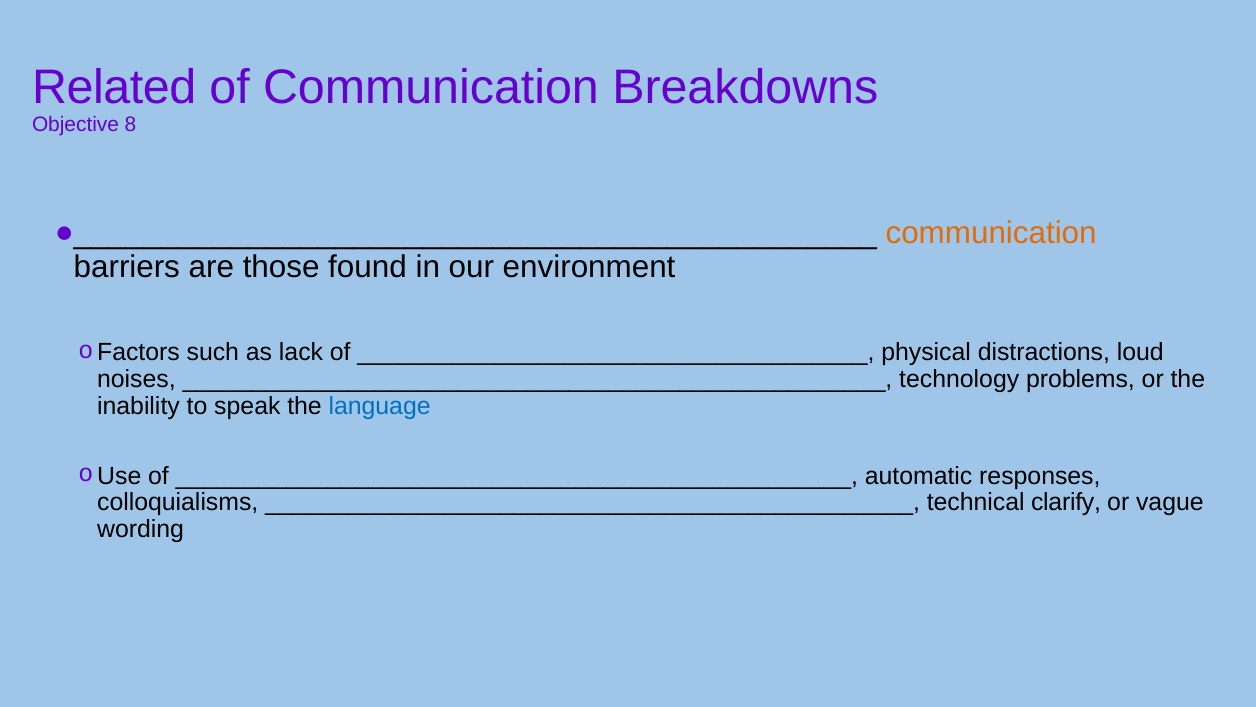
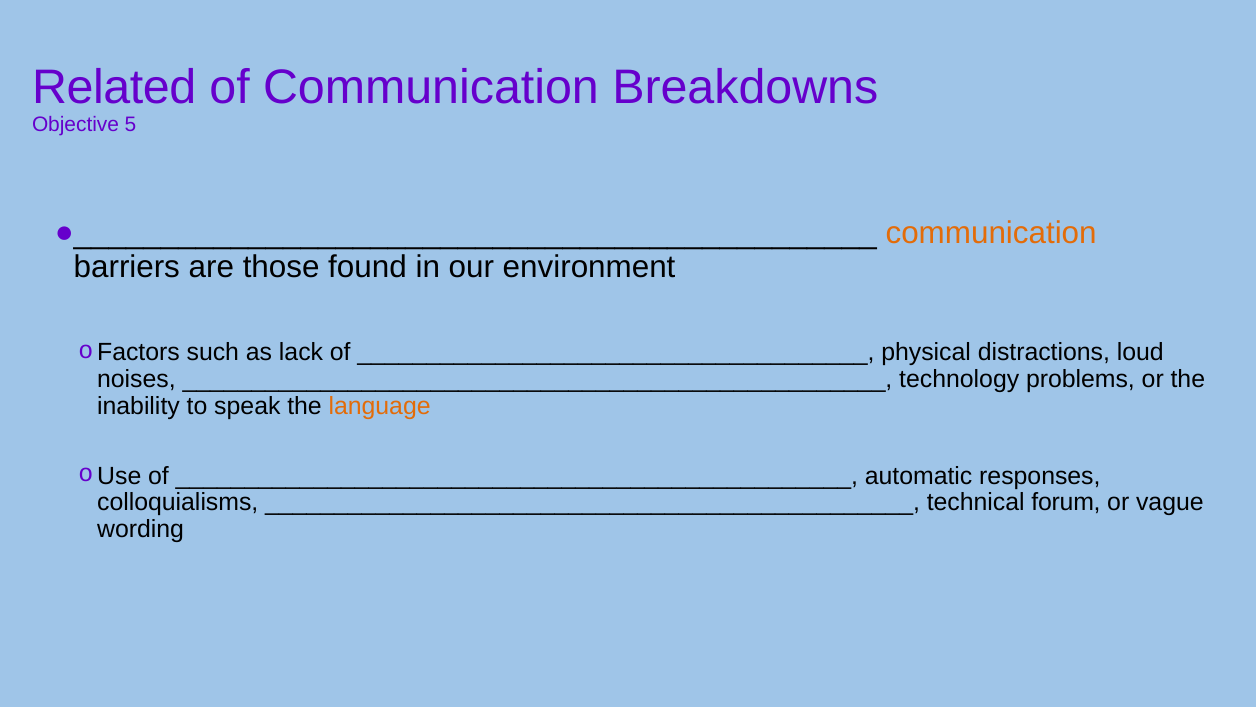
8: 8 -> 5 (131, 125)
language colour: blue -> orange (380, 406)
clarify: clarify -> forum (1066, 502)
